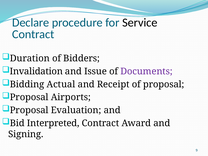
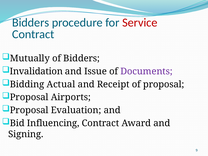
Declare: Declare -> Bidders (31, 23)
Service colour: black -> red (140, 23)
Duration: Duration -> Mutually (30, 58)
Interpreted: Interpreted -> Influencing (53, 123)
